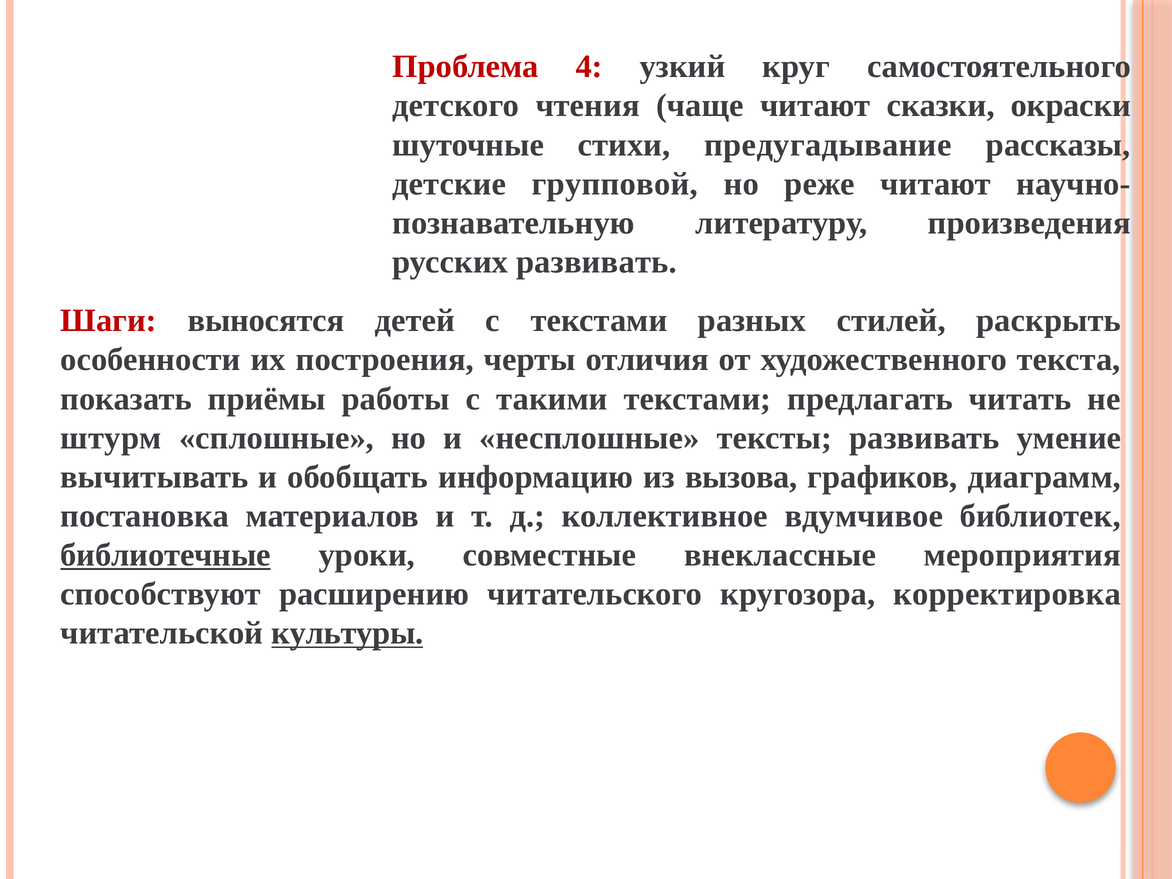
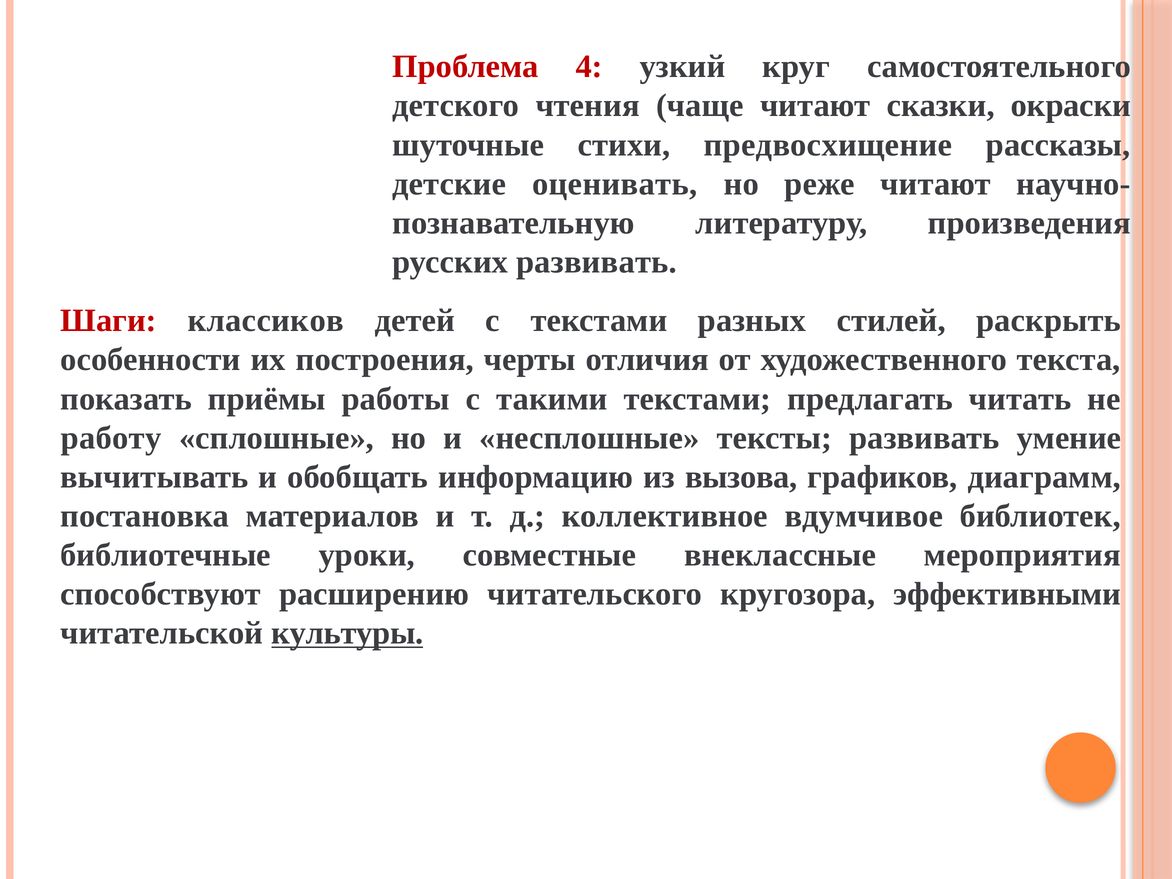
предугадывание: предугадывание -> предвосхищение (828, 145)
групповой: групповой -> оценивать (615, 184)
выносятся: выносятся -> классиков (266, 321)
штурм: штурм -> работу (111, 438)
библиотечные underline: present -> none (166, 555)
корректировка: корректировка -> эффективными (1007, 594)
